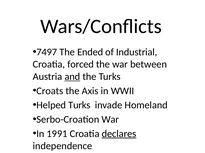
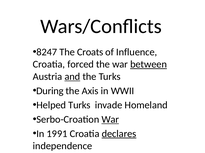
7497: 7497 -> 8247 (47, 52)
Ended: Ended -> Croats (90, 52)
Industrial: Industrial -> Influence (137, 52)
between underline: none -> present (149, 65)
Croats: Croats -> During (50, 91)
War underline: none -> present (110, 120)
